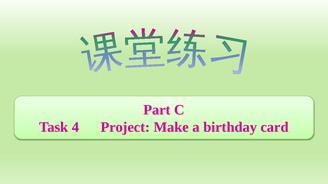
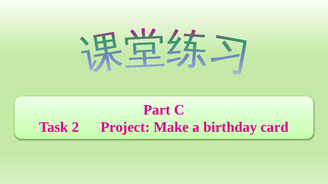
4: 4 -> 2 (76, 128)
